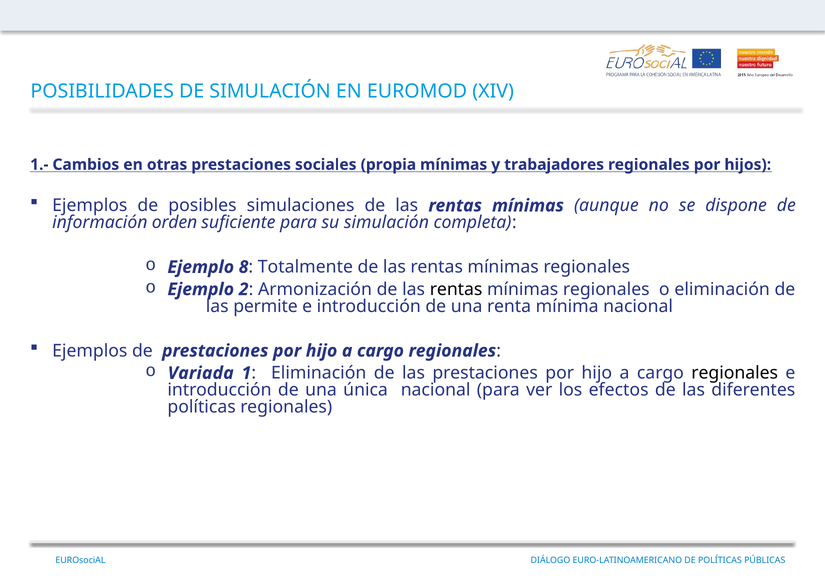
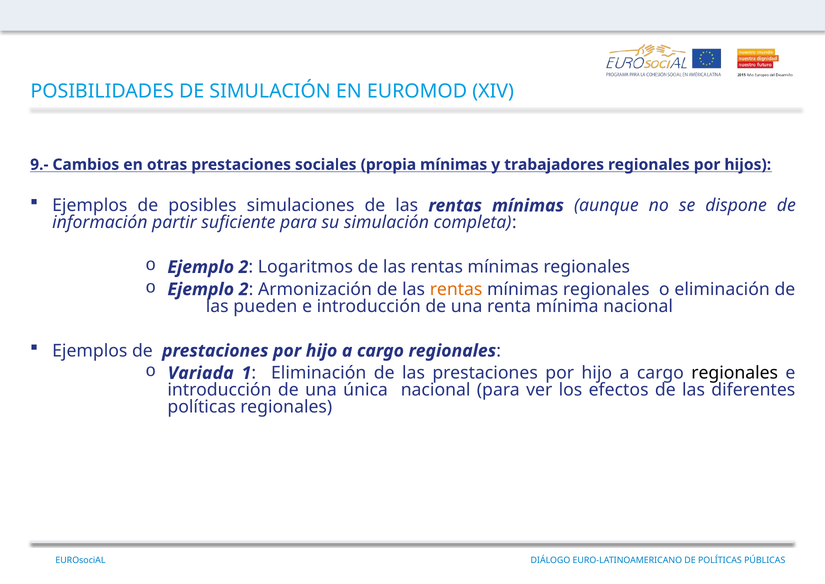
1.-: 1.- -> 9.- (39, 165)
orden: orden -> partir (174, 222)
8: 8 -> 2 (244, 267)
Totalmente: Totalmente -> Logaritmos (305, 267)
rentas colour: black -> orange (456, 289)
permite: permite -> pueden (265, 306)
